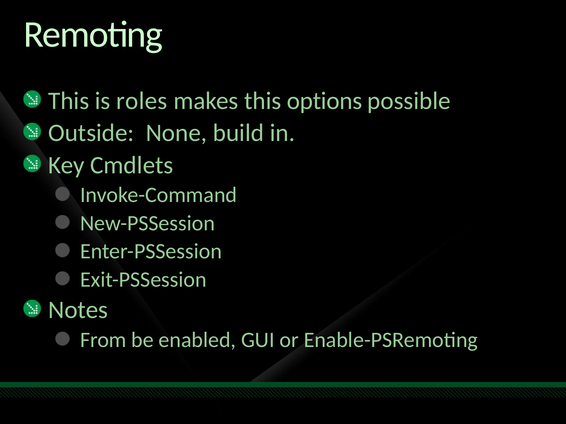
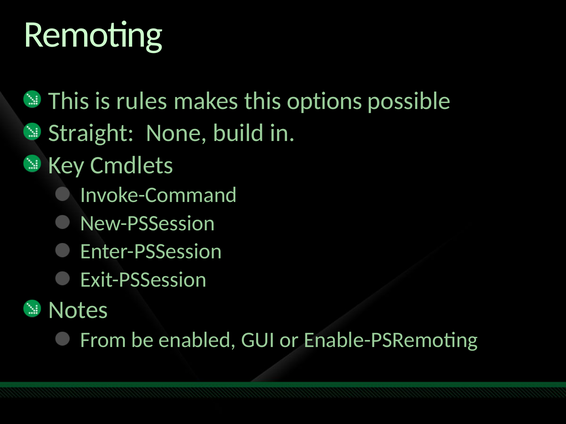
roles: roles -> rules (142, 101)
Outside: Outside -> Straight (91, 133)
